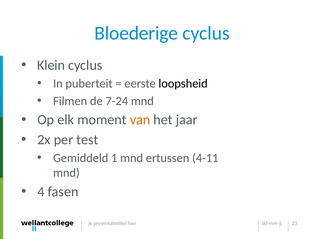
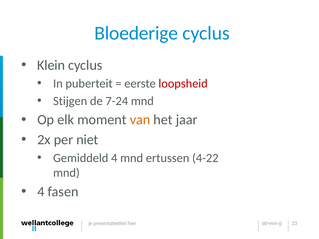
loopsheid colour: black -> red (183, 84)
Filmen: Filmen -> Stijgen (70, 101)
test: test -> niet (87, 140)
Gemiddeld 1: 1 -> 4 (114, 158)
4-11: 4-11 -> 4-22 (205, 158)
